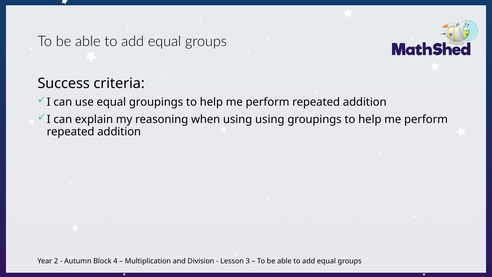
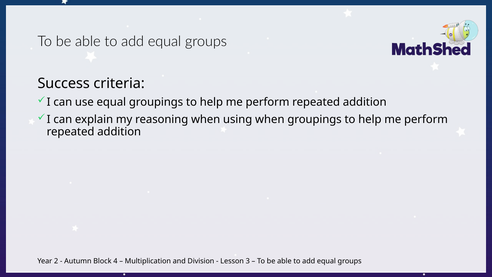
using using: using -> when (270, 119)
